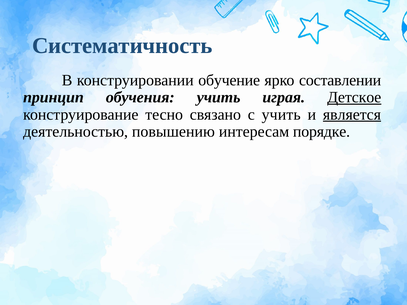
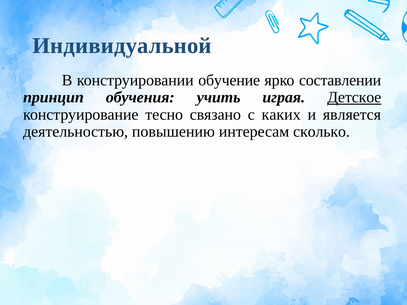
Систематичность: Систематичность -> Индивидуальной (122, 46)
с учить: учить -> каких (281, 115)
является underline: present -> none (352, 115)
порядке: порядке -> сколько (322, 132)
